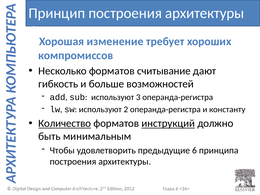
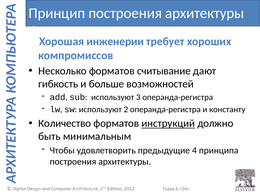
изменение: изменение -> инженерии (115, 42)
Количество underline: present -> none (65, 123)
предыдущие 6: 6 -> 4 (194, 150)
